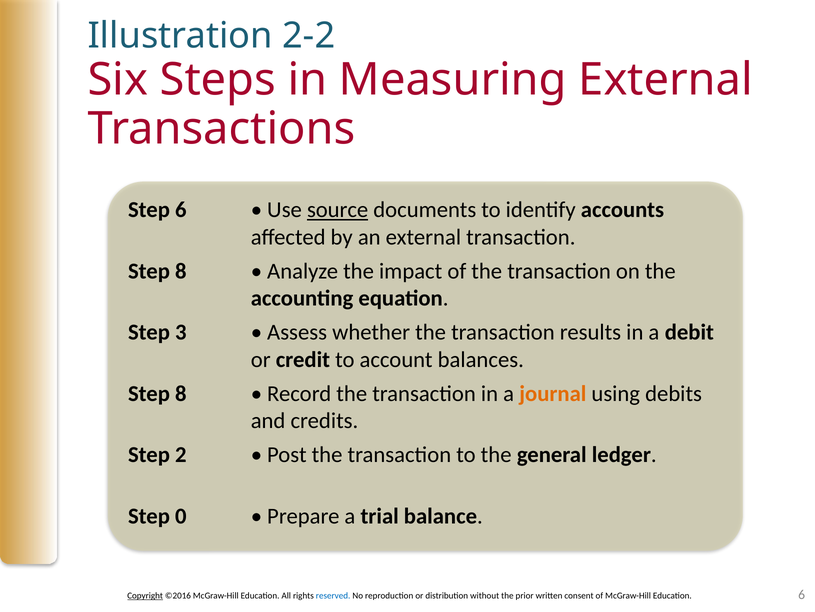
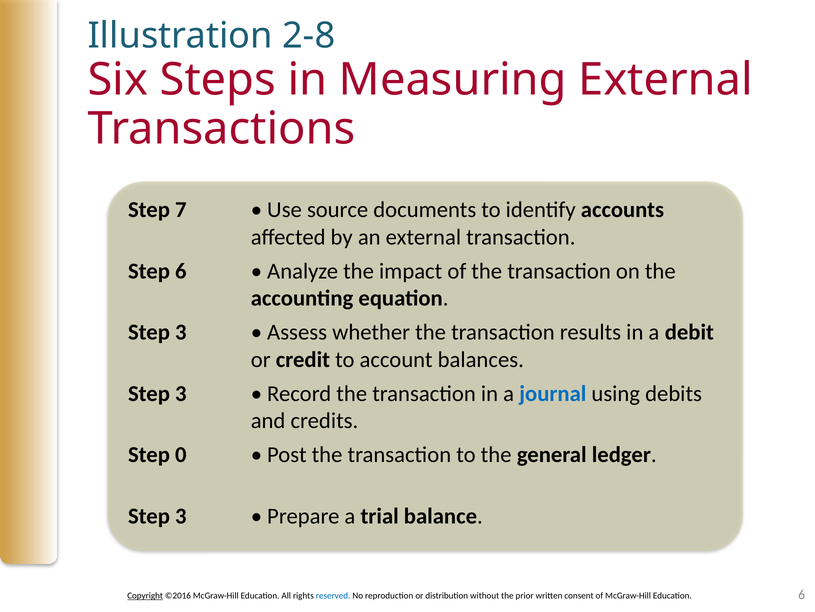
2-2: 2-2 -> 2-8 (309, 36)
Step 6: 6 -> 7 (181, 210)
source underline: present -> none (338, 210)
8: 8 -> 6 (181, 271)
8: 8 -> 3 (181, 393)
journal colour: orange -> blue (553, 393)
2: 2 -> 0 (181, 454)
0: 0 -> 3 (181, 516)
